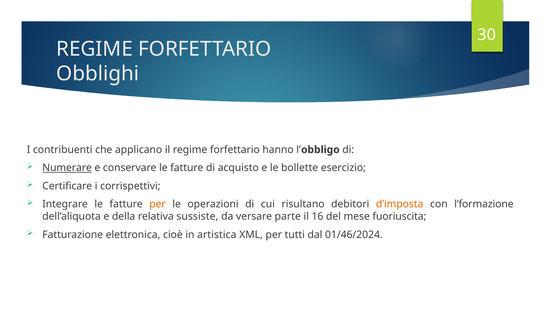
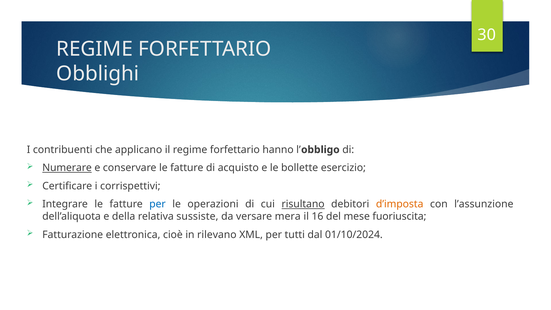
per colour: orange -> blue (157, 204)
risultano underline: none -> present (303, 204)
l’formazione: l’formazione -> l’assunzione (484, 204)
parte: parte -> mera (288, 216)
artistica: artistica -> rilevano (217, 235)
01/46/2024: 01/46/2024 -> 01/10/2024 (354, 235)
